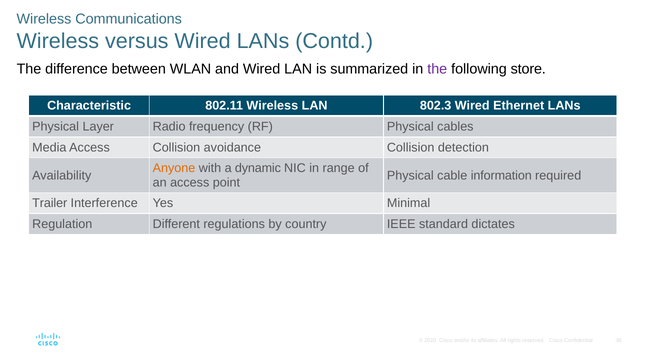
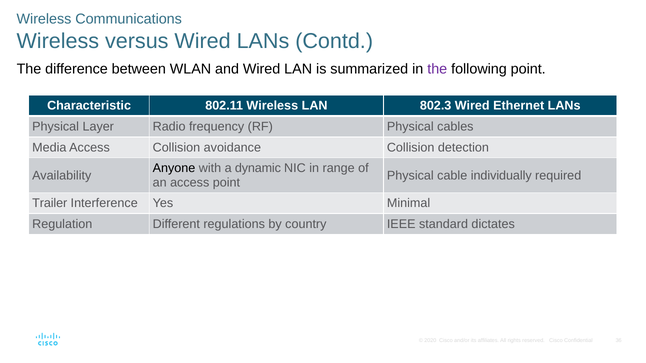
following store: store -> point (528, 69)
Anyone colour: orange -> black (174, 169)
information: information -> individually (501, 176)
